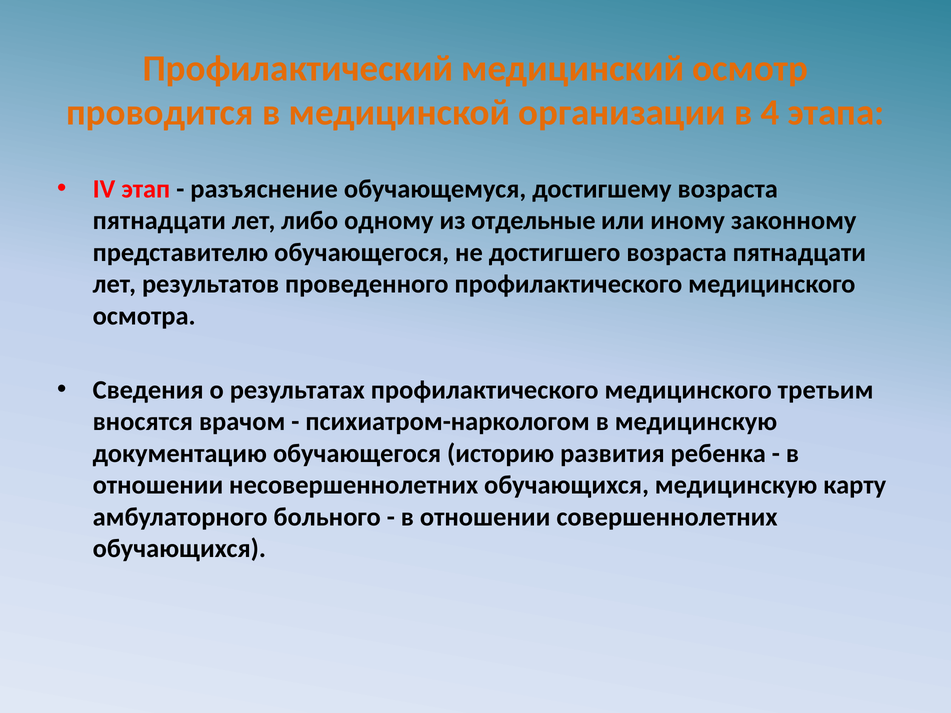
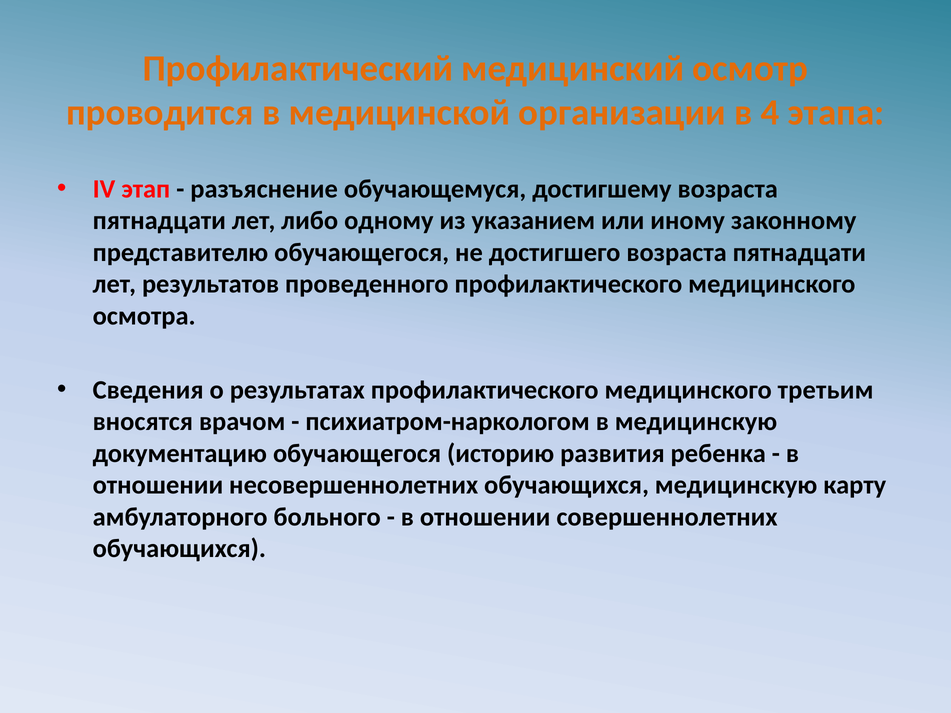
отдельные: отдельные -> указанием (533, 221)
